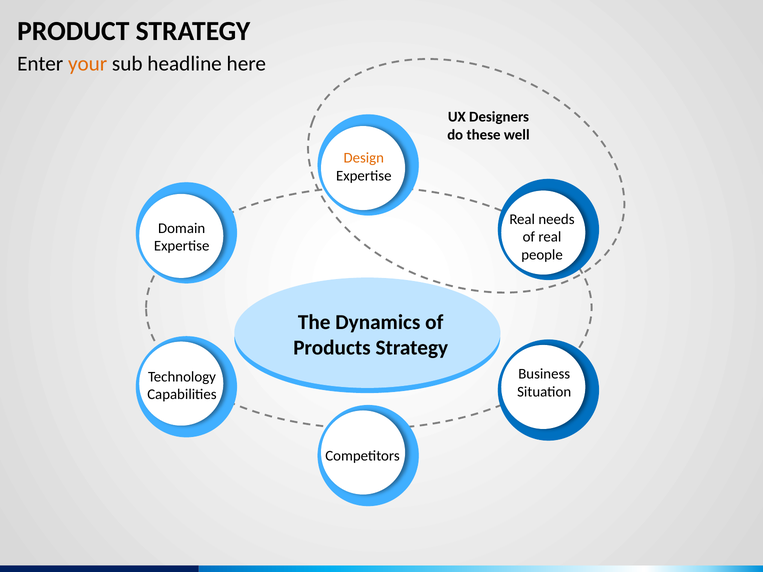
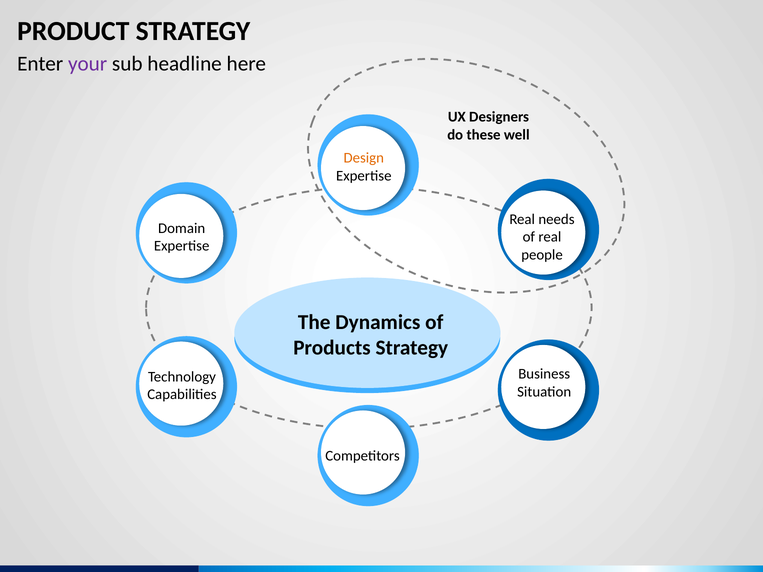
your colour: orange -> purple (88, 64)
